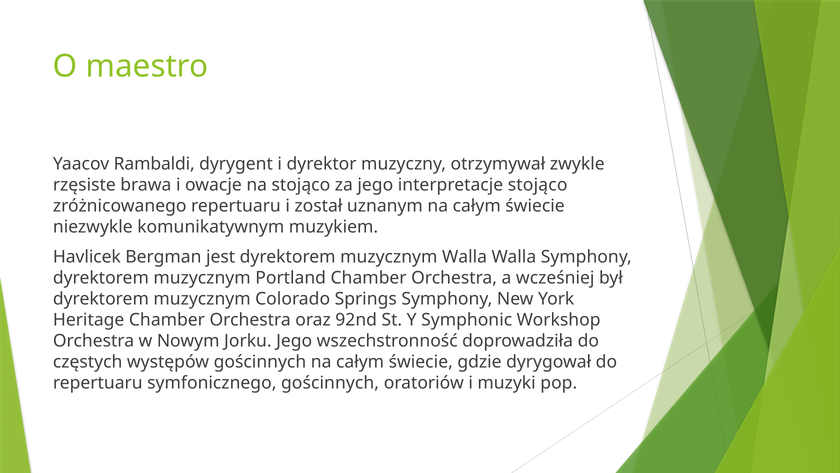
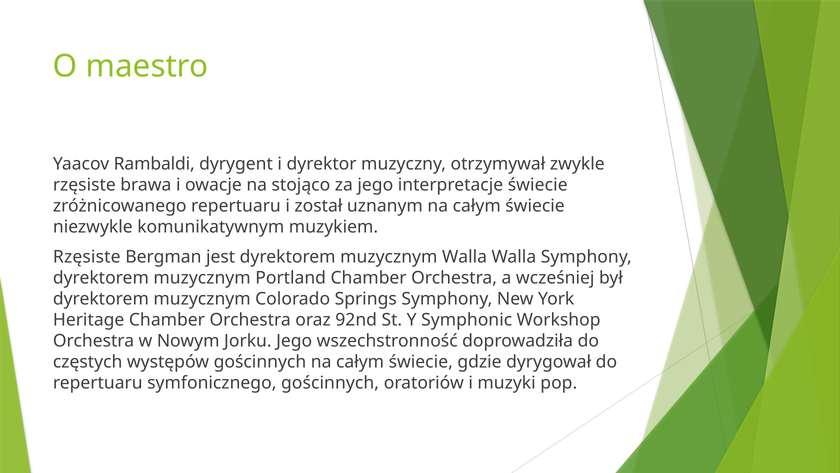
interpretacje stojąco: stojąco -> świecie (538, 185)
Havlicek: Havlicek -> Rzęsiste (87, 257)
